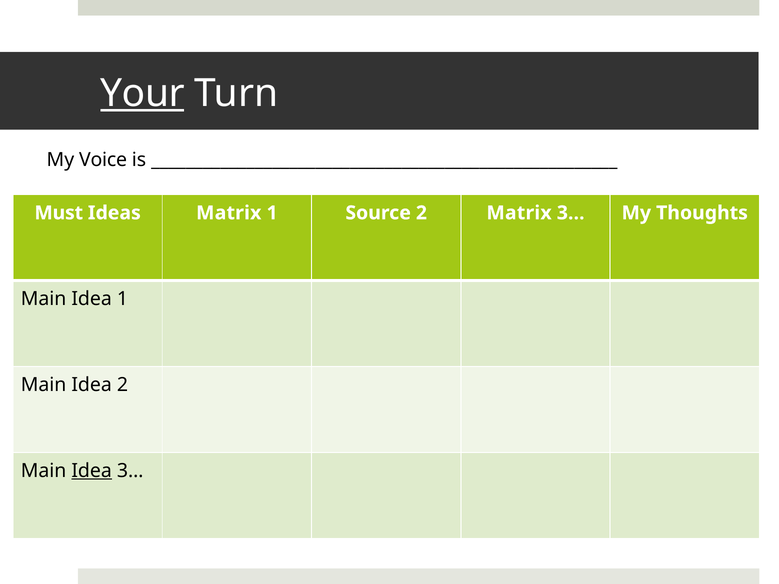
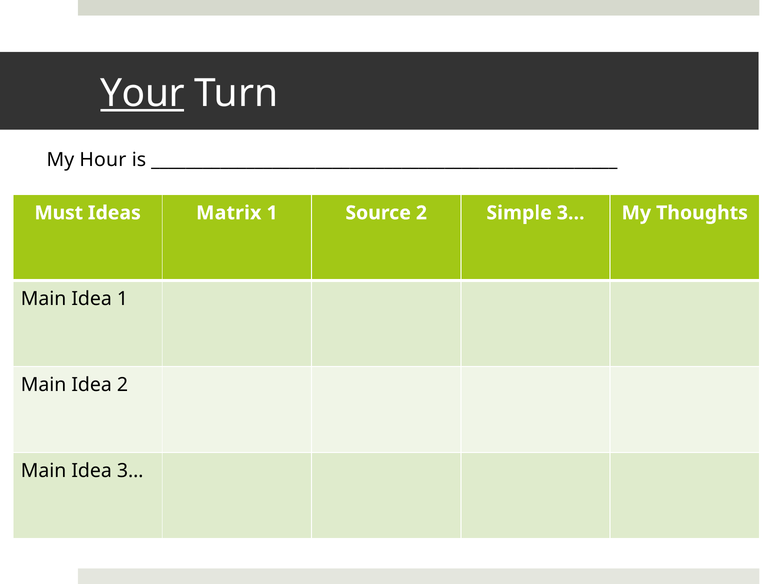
Voice: Voice -> Hour (103, 160)
2 Matrix: Matrix -> Simple (519, 213)
Idea underline: present -> none (92, 471)
